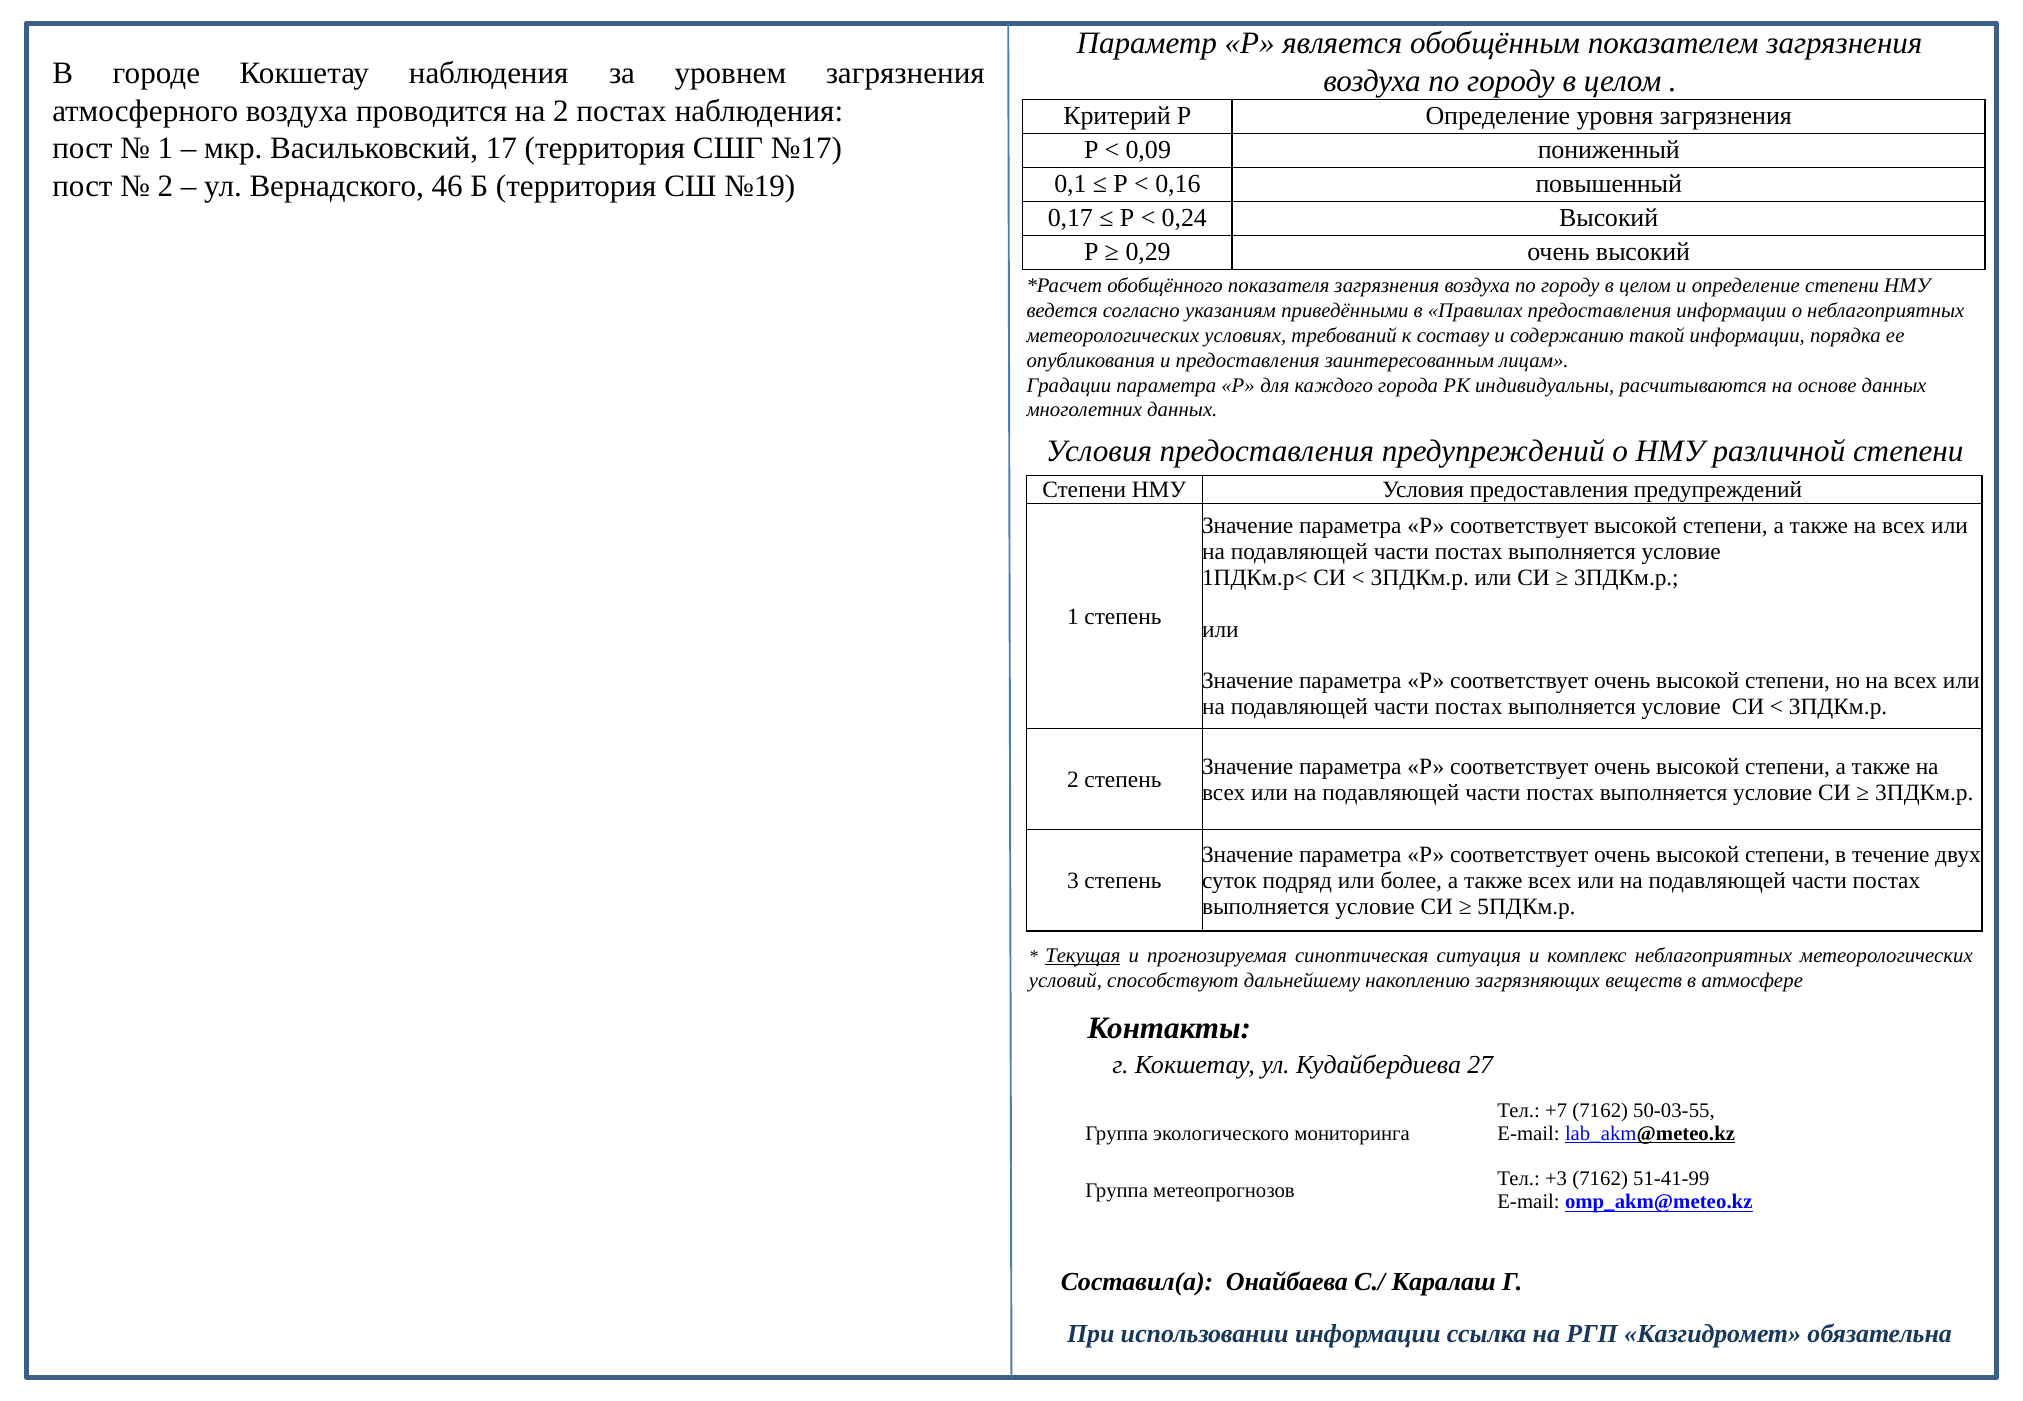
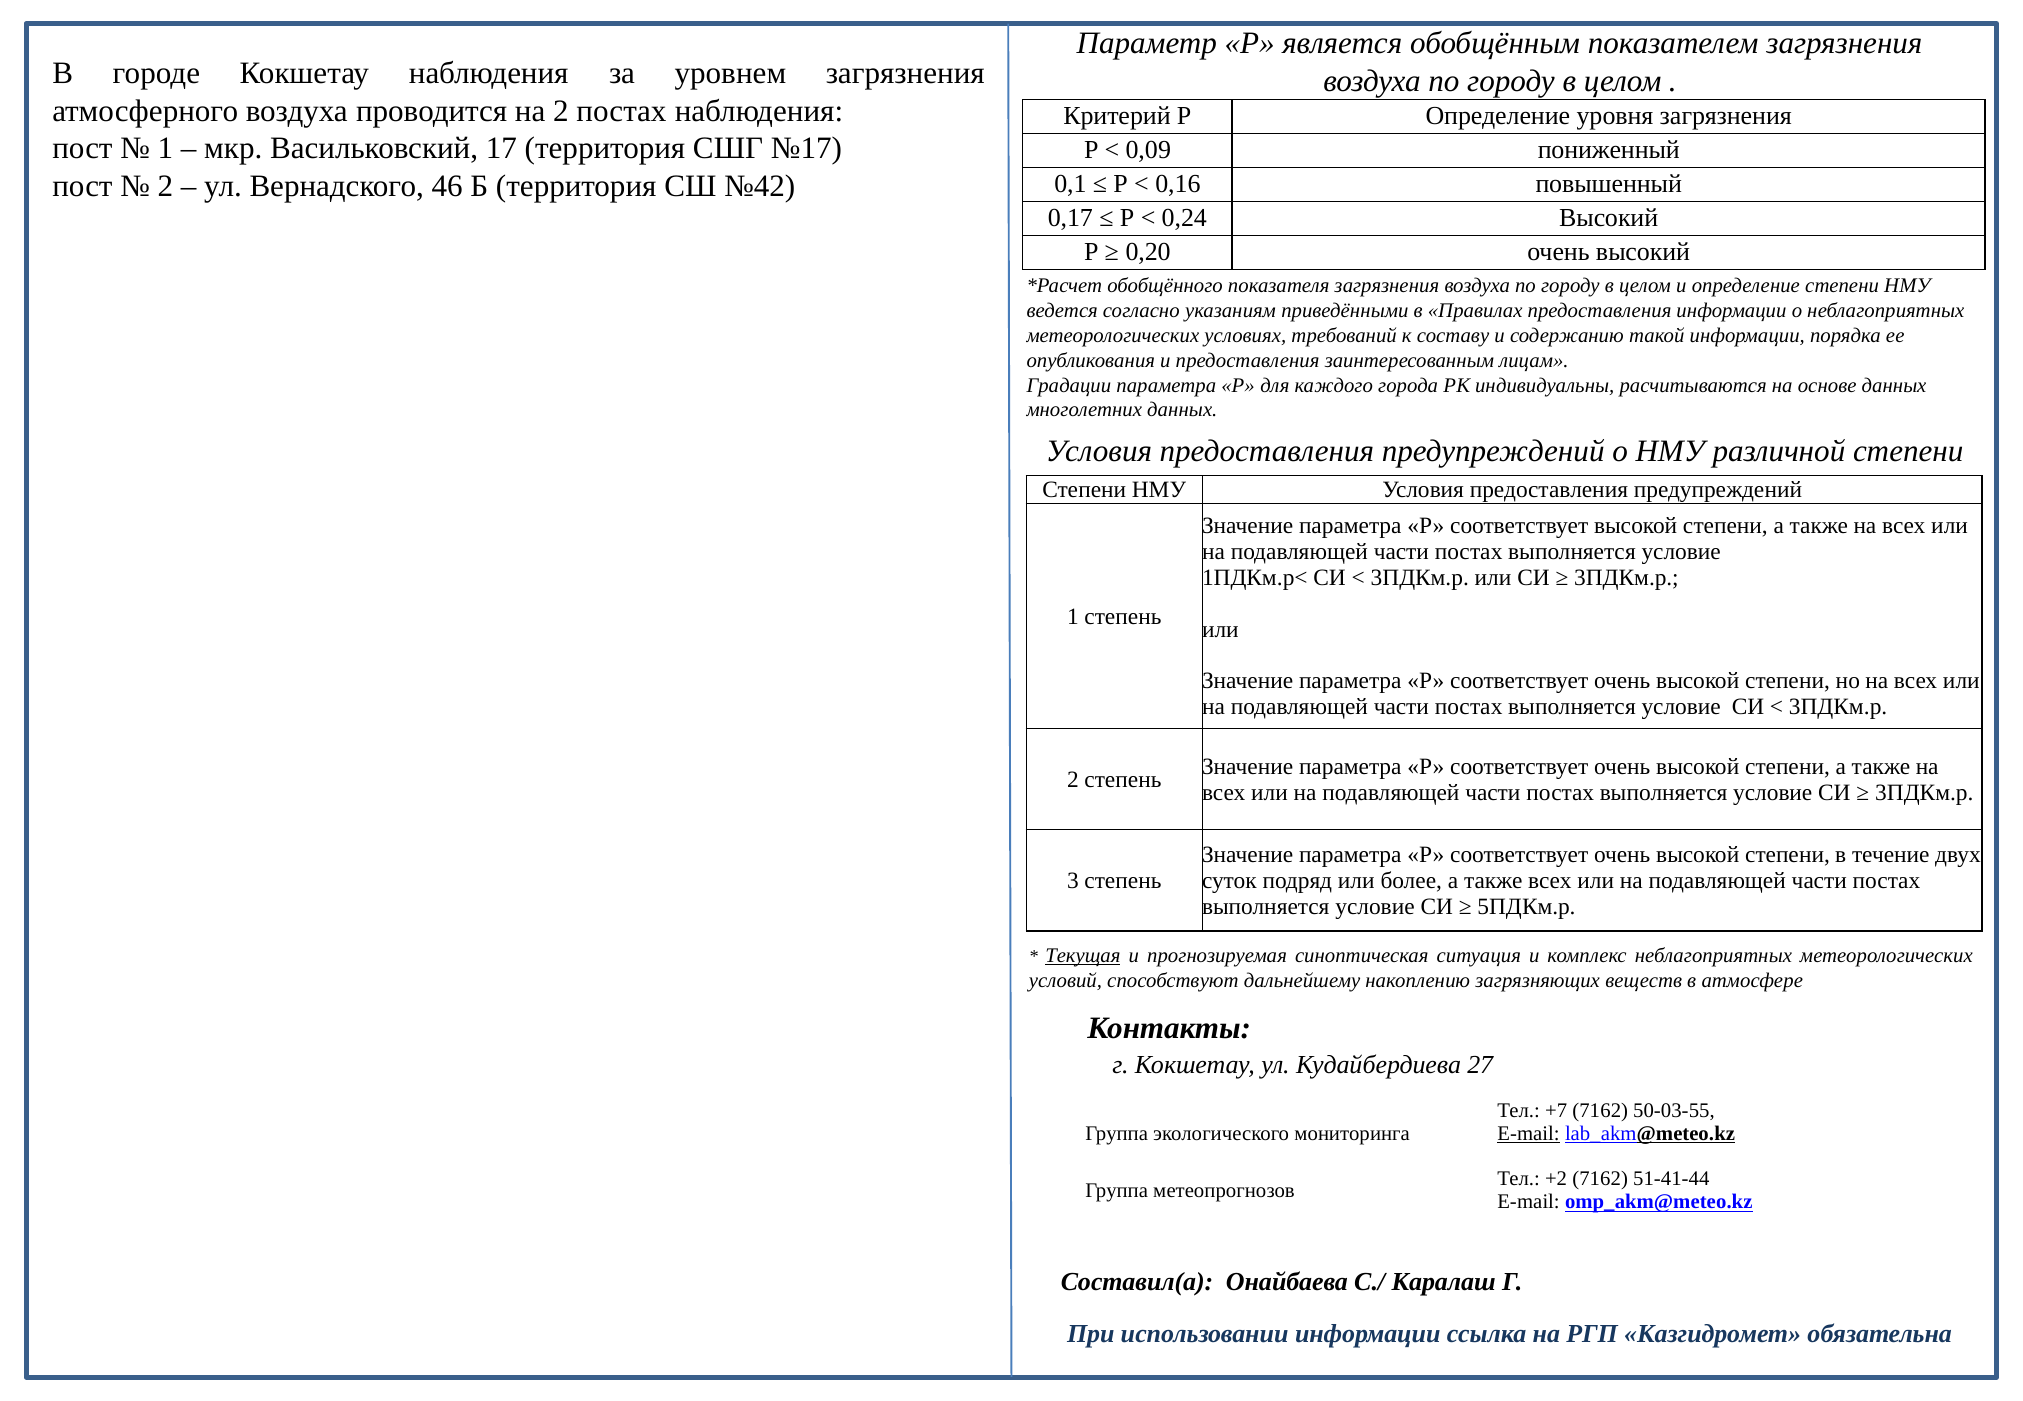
№19: №19 -> №42 (760, 186)
0,29: 0,29 -> 0,20 (1148, 252)
E-mail underline: none -> present (1529, 1133)
+3: +3 -> +2 (1556, 1178)
51-41-99: 51-41-99 -> 51-41-44 (1671, 1178)
